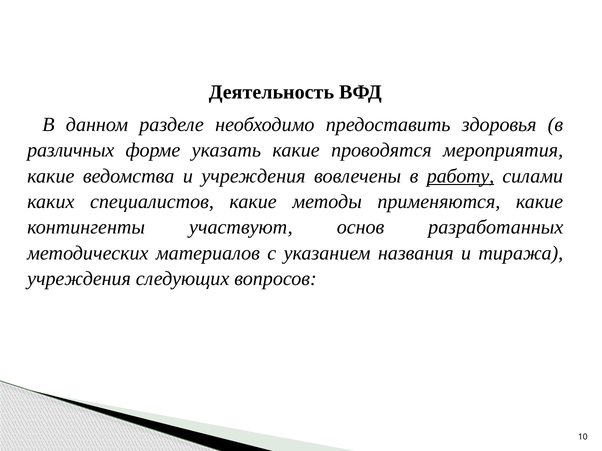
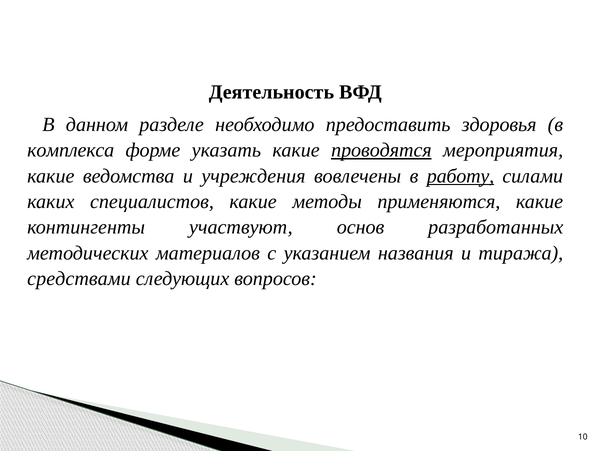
различных: различных -> комплекса (71, 150)
проводятся underline: none -> present (381, 150)
учреждения: учреждения -> средствами (79, 279)
